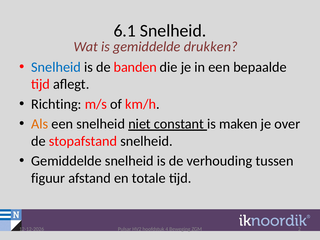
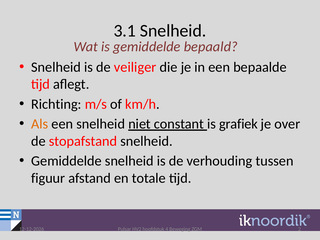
6.1: 6.1 -> 3.1 (125, 31)
drukken: drukken -> bepaald (211, 47)
Snelheid colour: blue -> black (56, 67)
banden: banden -> veiliger (135, 67)
maken: maken -> grafiek (238, 124)
